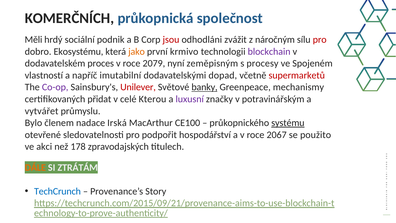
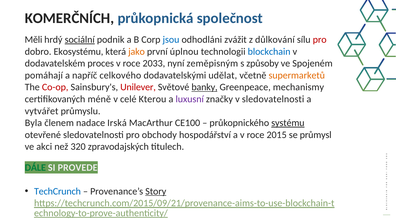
sociální underline: none -> present (80, 40)
jsou colour: red -> blue (171, 40)
náročným: náročným -> důlkování (275, 40)
krmivo: krmivo -> úplnou (184, 51)
blockchain colour: purple -> blue (269, 51)
2079: 2079 -> 2033 (154, 63)
procesy: procesy -> způsoby (263, 63)
vlastností: vlastností -> pomáhají (44, 75)
imutabilní: imutabilní -> celkového (120, 75)
dopad: dopad -> udělat (223, 75)
supermarketů colour: red -> orange (297, 75)
Co-op colour: purple -> red (55, 87)
přidat: přidat -> méně (99, 99)
v potravinářským: potravinářským -> sledovatelnosti (273, 99)
Bylo: Bylo -> Byla (33, 123)
podpořit: podpořit -> obchody (159, 135)
2067: 2067 -> 2015 (277, 135)
použito: použito -> průmysl (316, 135)
178: 178 -> 320 (78, 147)
DÁLE colour: orange -> green (35, 167)
ZTRÁTÁM: ZTRÁTÁM -> PROVEDE (78, 167)
Story underline: none -> present (156, 191)
